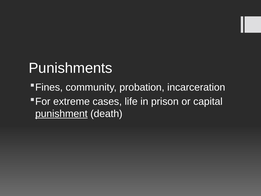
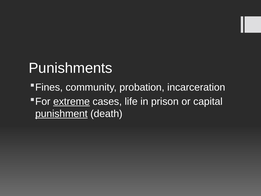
extreme underline: none -> present (72, 101)
